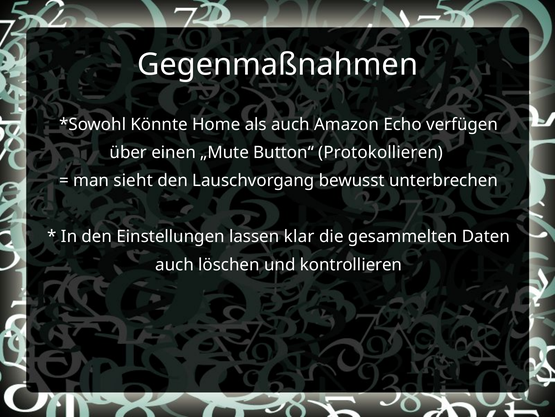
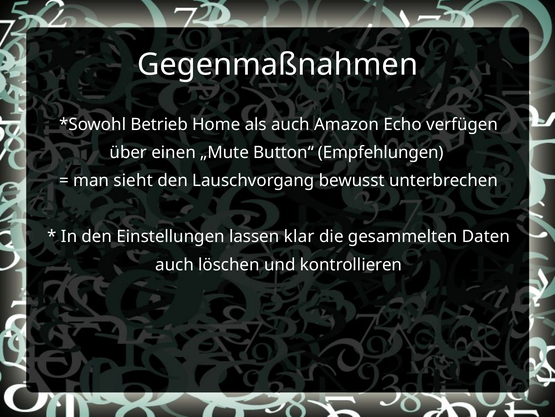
Könnte: Könnte -> Betrieb (159, 124)
Protokollieren: Protokollieren -> Empfehlungen (381, 152)
